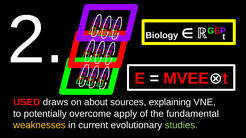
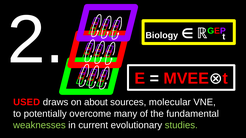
explaining: explaining -> molecular (170, 102)
apply: apply -> many (126, 114)
weaknesses colour: yellow -> light green (39, 125)
